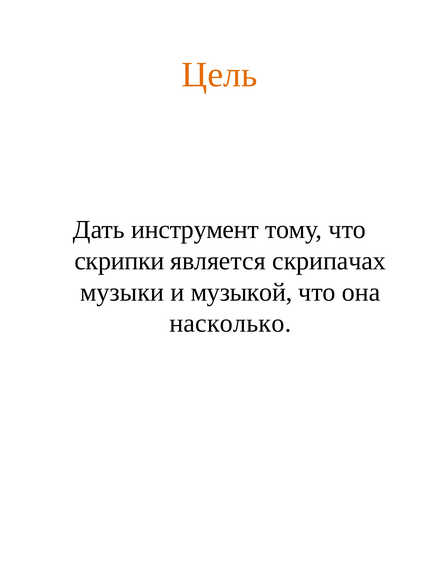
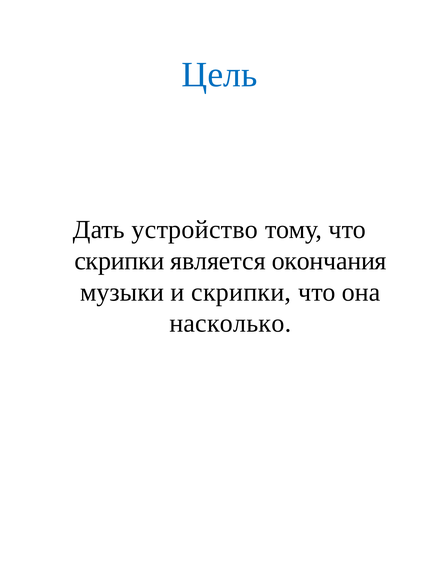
Цель colour: orange -> blue (219, 75)
инструмент: инструмент -> устройство (195, 230)
скрипачах: скрипачах -> окончания (329, 261)
и музыкой: музыкой -> скрипки (241, 292)
